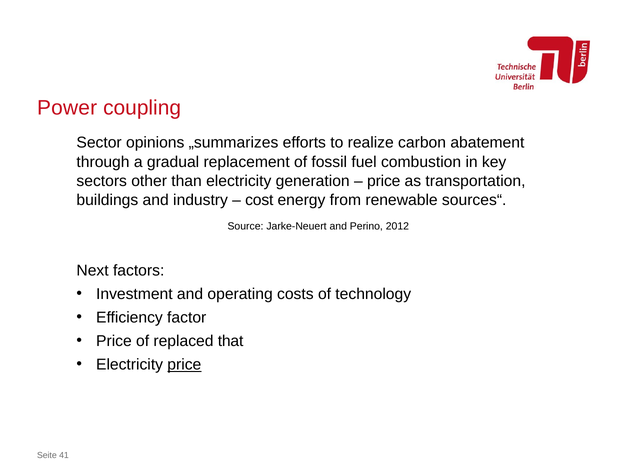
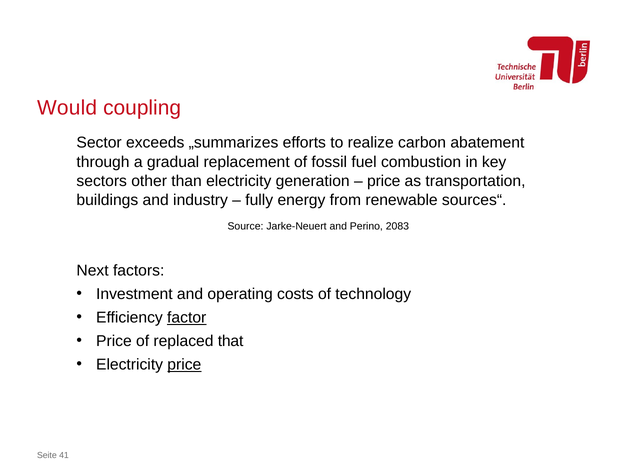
Power: Power -> Would (67, 108)
opinions: opinions -> exceeds (155, 143)
cost: cost -> fully (259, 200)
2012: 2012 -> 2083 (397, 226)
factor underline: none -> present (187, 318)
